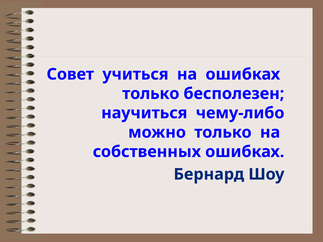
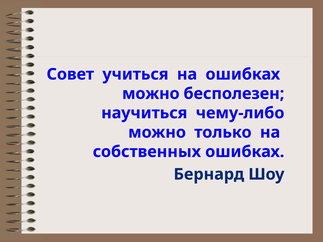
только: только -> можно (151, 94)
